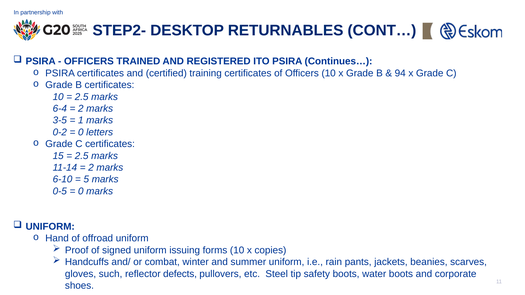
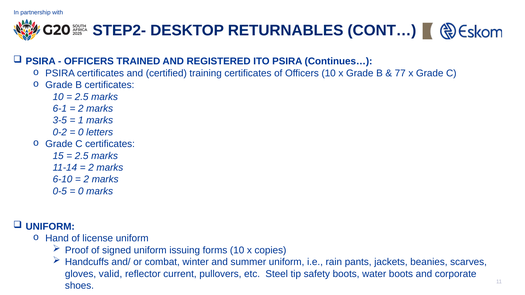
94: 94 -> 77 (400, 73)
6-4: 6-4 -> 6-1 (60, 109)
5: 5 -> 2 (86, 180)
offroad: offroad -> license (98, 239)
such: such -> valid (111, 274)
defects: defects -> current (180, 274)
